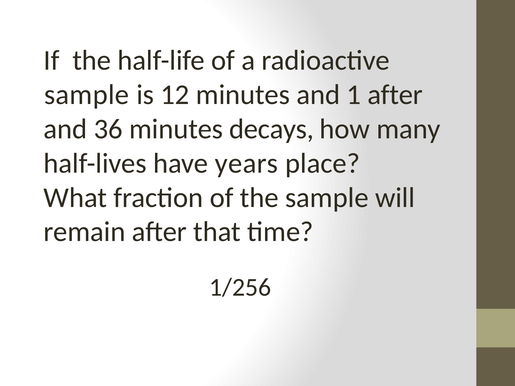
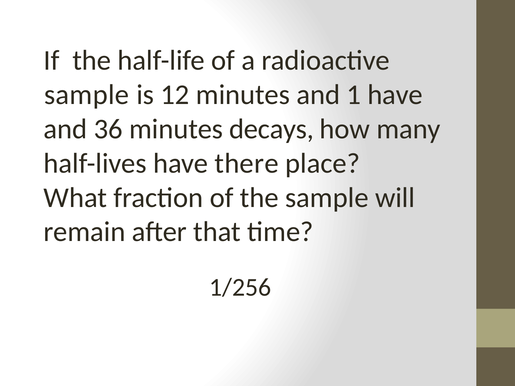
1 after: after -> have (395, 95)
years: years -> there (247, 163)
